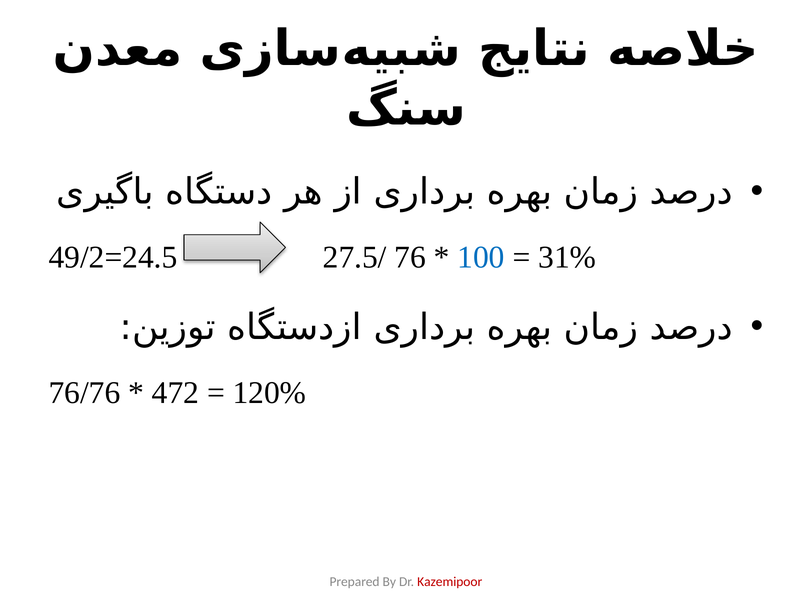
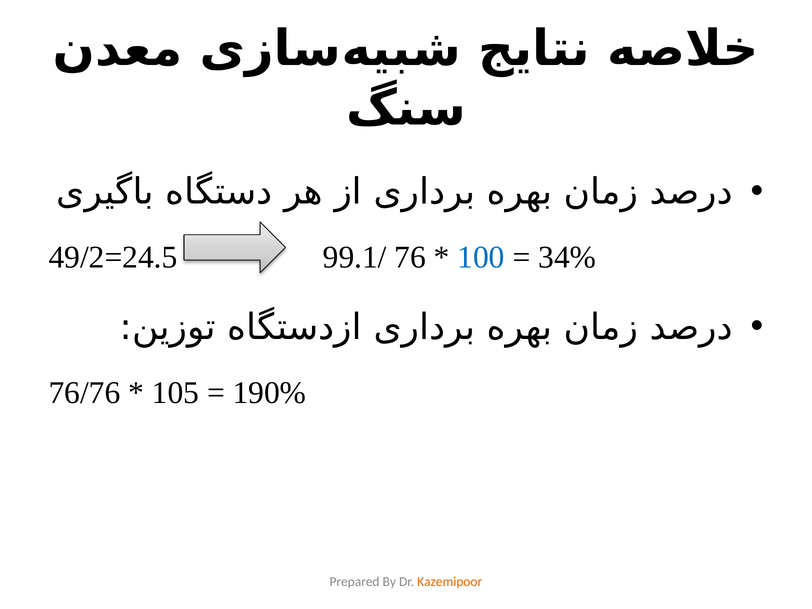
27.5/: 27.5/ -> 99.1/ (355, 258)
31%: 31% -> 34% (567, 258)
472: 472 -> 105 (176, 393)
120%: 120% -> 190% (270, 393)
Kazemipoor colour: red -> orange (450, 582)
